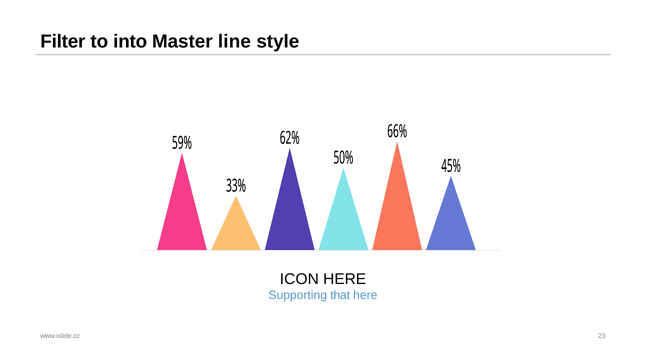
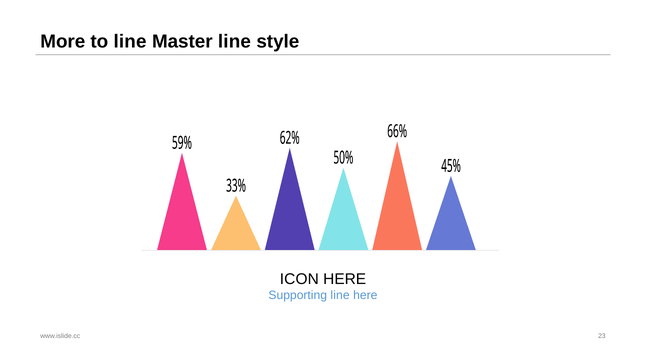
Filter: Filter -> More (63, 42)
to into: into -> line (130, 42)
Supporting that: that -> line (340, 295)
